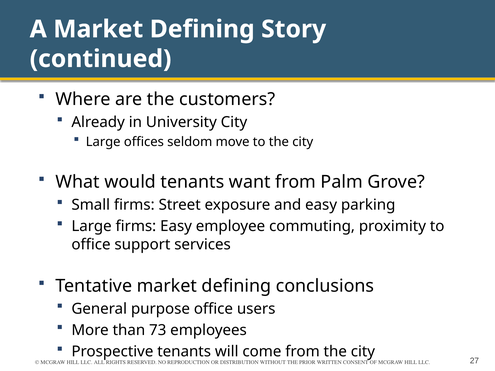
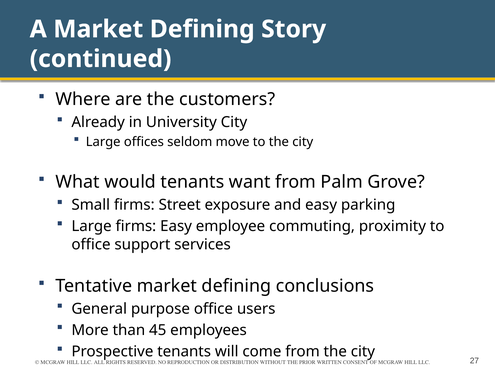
73: 73 -> 45 (158, 330)
